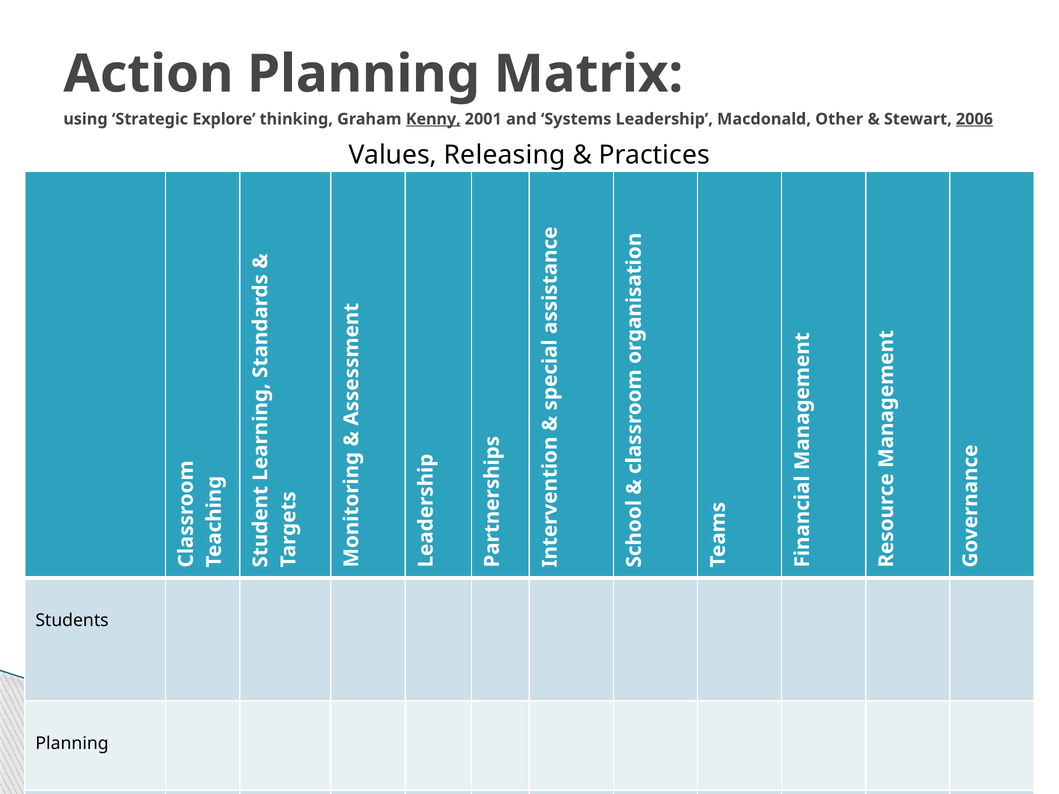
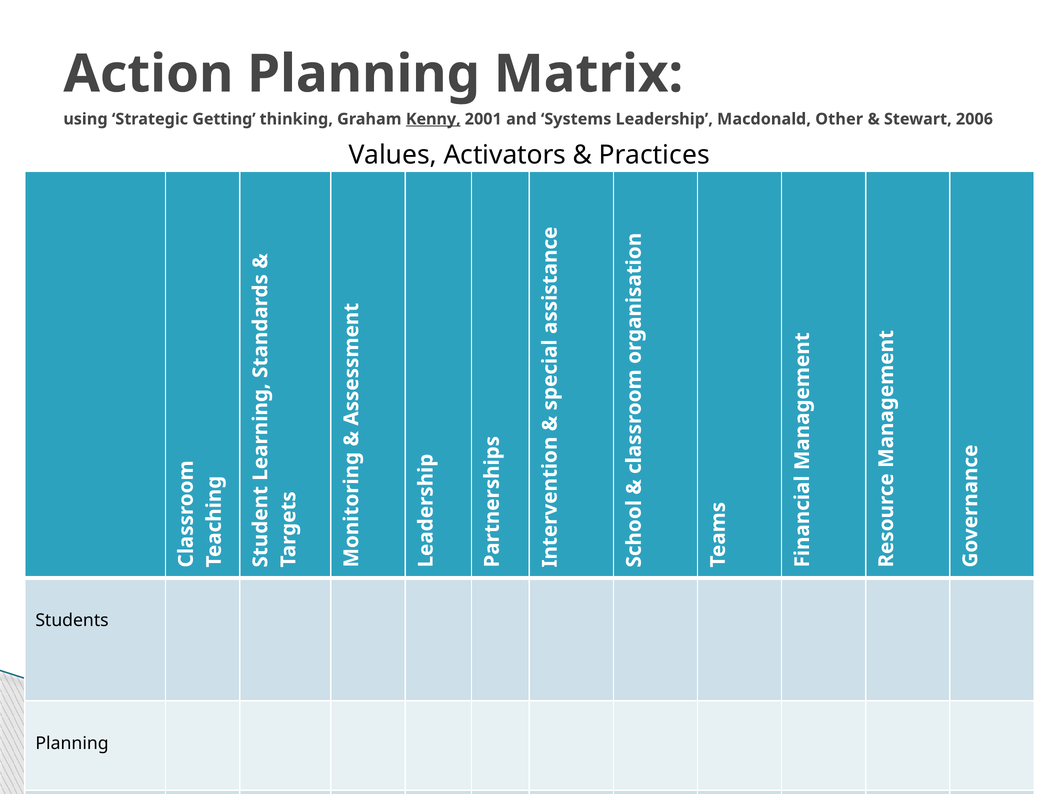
Explore: Explore -> Getting (224, 119)
2006 underline: present -> none (974, 119)
Releasing: Releasing -> Activators (505, 155)
